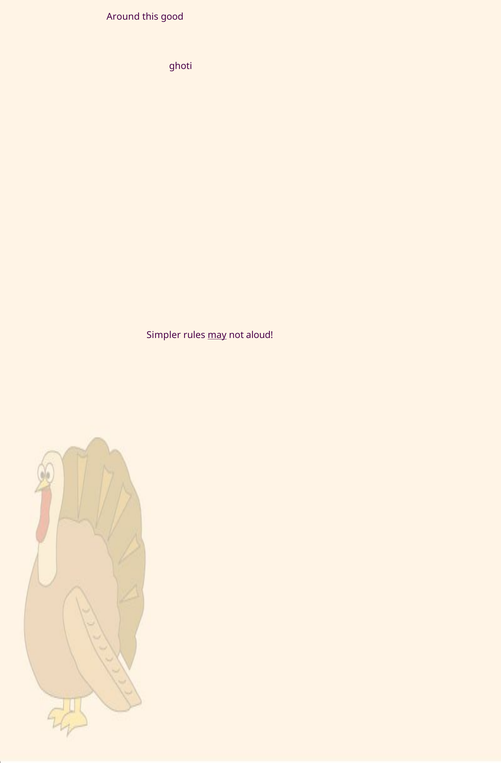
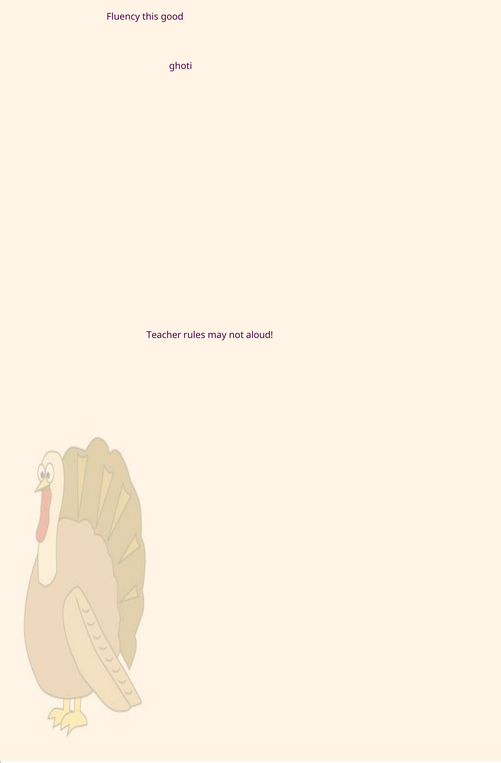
Around: Around -> Fluency (123, 17)
Simpler: Simpler -> Teacher (164, 335)
may underline: present -> none (217, 335)
